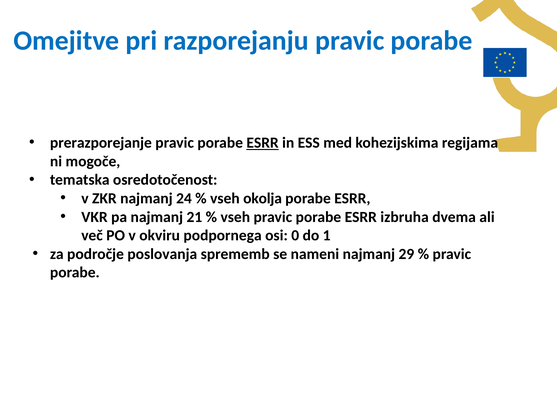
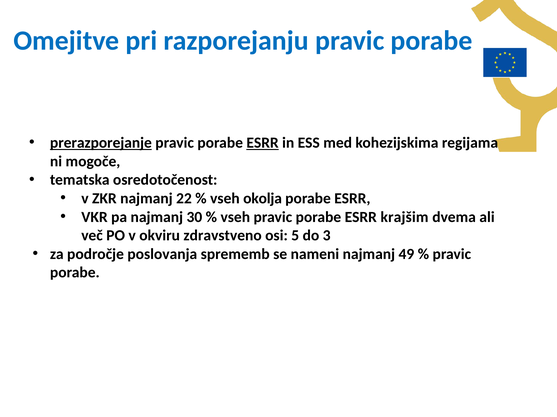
prerazporejanje underline: none -> present (101, 143)
24: 24 -> 22 (184, 199)
21: 21 -> 30 (194, 217)
izbruha: izbruha -> krajšim (405, 217)
podpornega: podpornega -> zdravstveno (223, 236)
0: 0 -> 5 (295, 236)
1: 1 -> 3 (327, 236)
29: 29 -> 49 (406, 254)
